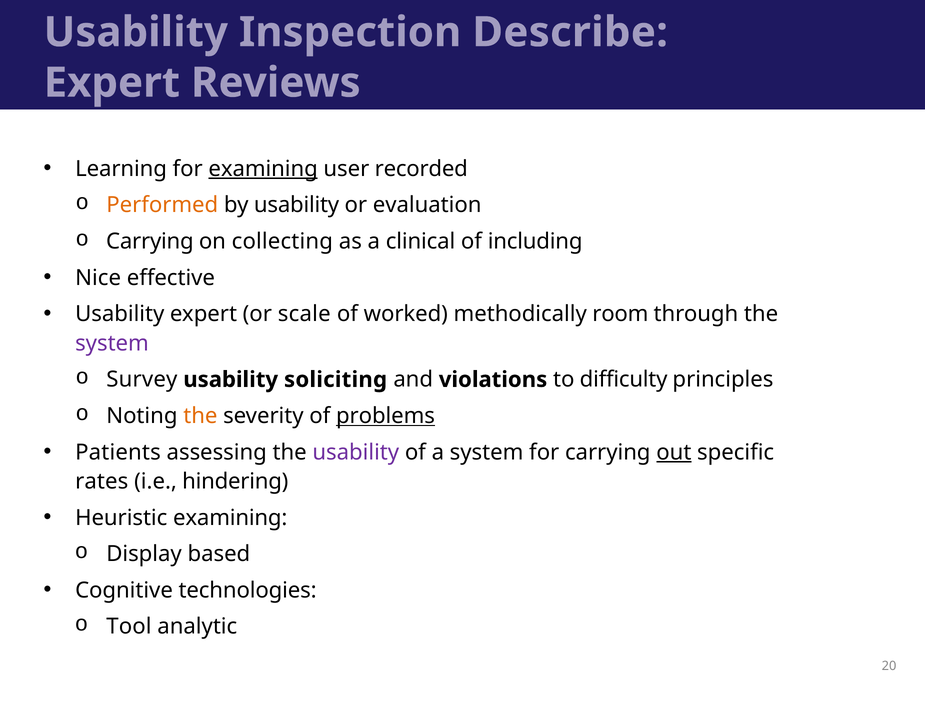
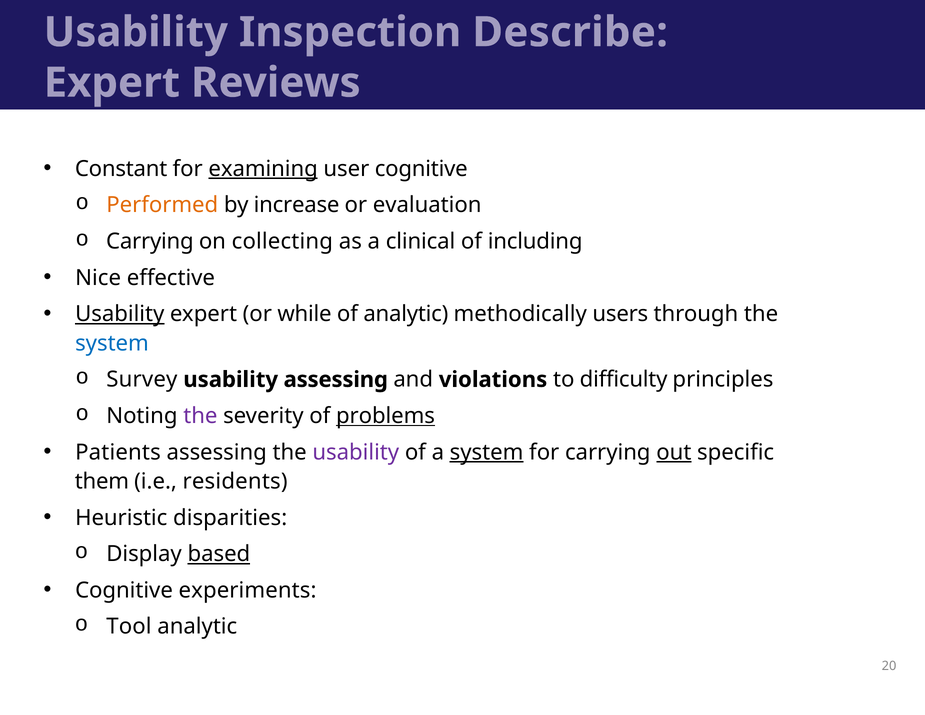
Learning: Learning -> Constant (121, 169)
user recorded: recorded -> cognitive (421, 169)
by usability: usability -> increase (297, 205)
Usability underline: none -> present (120, 314)
scale: scale -> while (305, 314)
of worked: worked -> analytic (406, 314)
room: room -> users (620, 314)
system colour: purple -> blue (112, 343)
usability soliciting: soliciting -> assessing (336, 379)
the colour: orange -> purple (200, 416)
system underline: none -> present (487, 452)
rates: rates -> them (102, 481)
hindering: hindering -> residents (235, 481)
Heuristic examining: examining -> disparities (230, 518)
based underline: none -> present (219, 554)
technologies: technologies -> experiments (248, 590)
